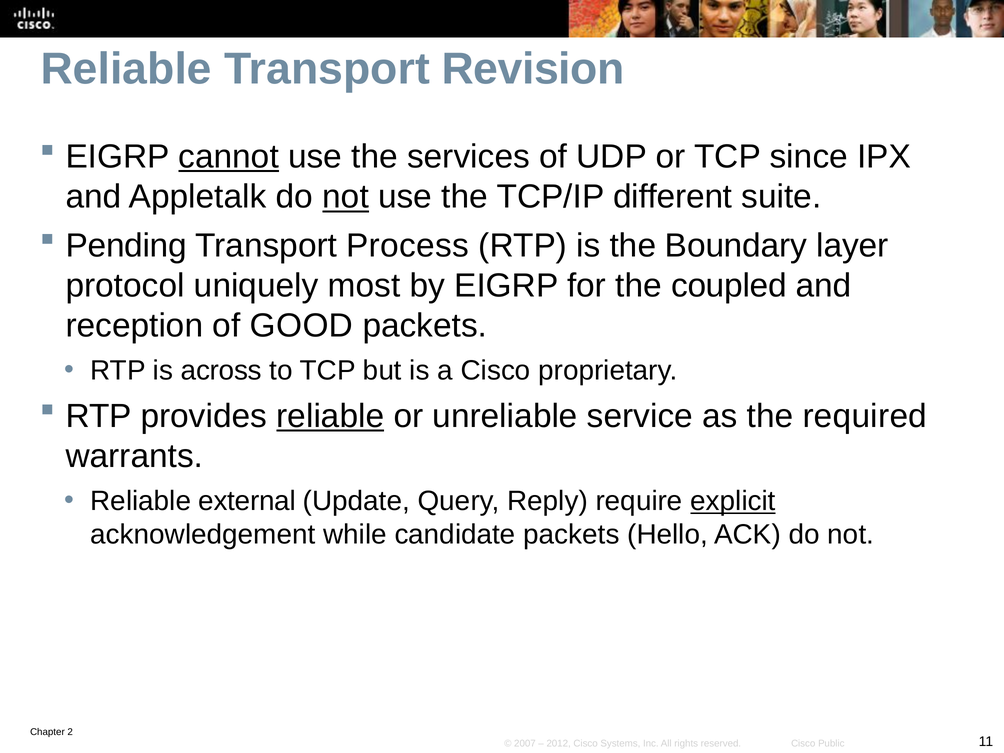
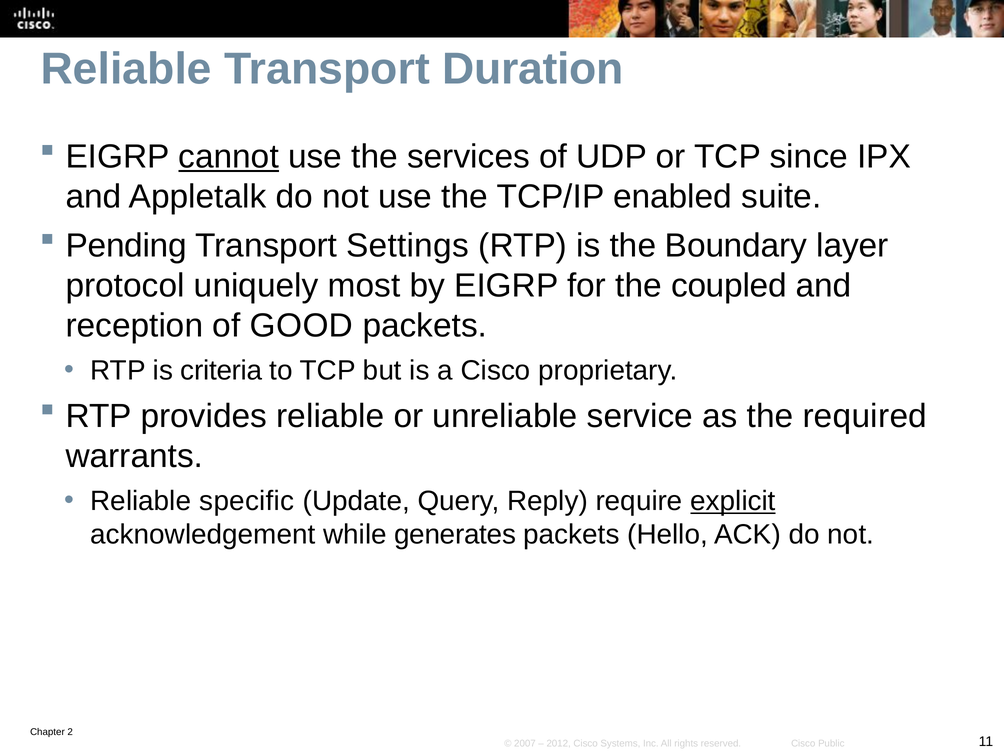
Revision: Revision -> Duration (533, 69)
not underline: present -> none (346, 197)
different: different -> enabled (673, 197)
Process: Process -> Settings (408, 245)
across: across -> criteria (221, 371)
reliable underline: present -> none (330, 416)
external: external -> specific (247, 501)
candidate: candidate -> generates (455, 535)
